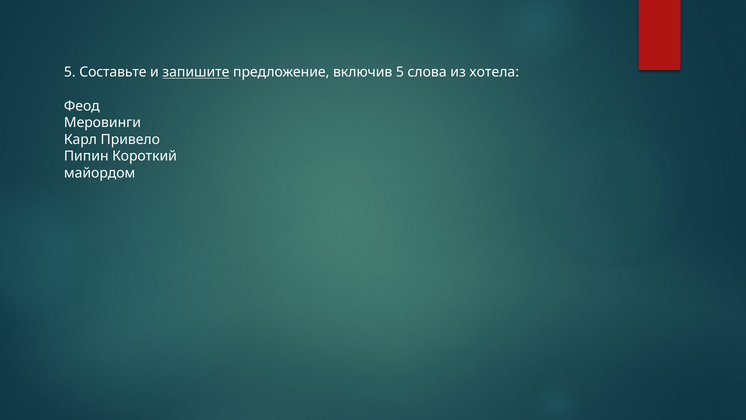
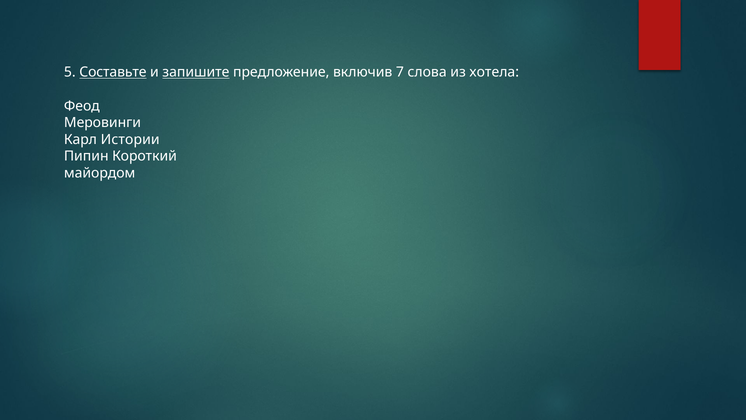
Составьте underline: none -> present (113, 72)
включив 5: 5 -> 7 (400, 72)
Привело: Привело -> Истории (130, 139)
